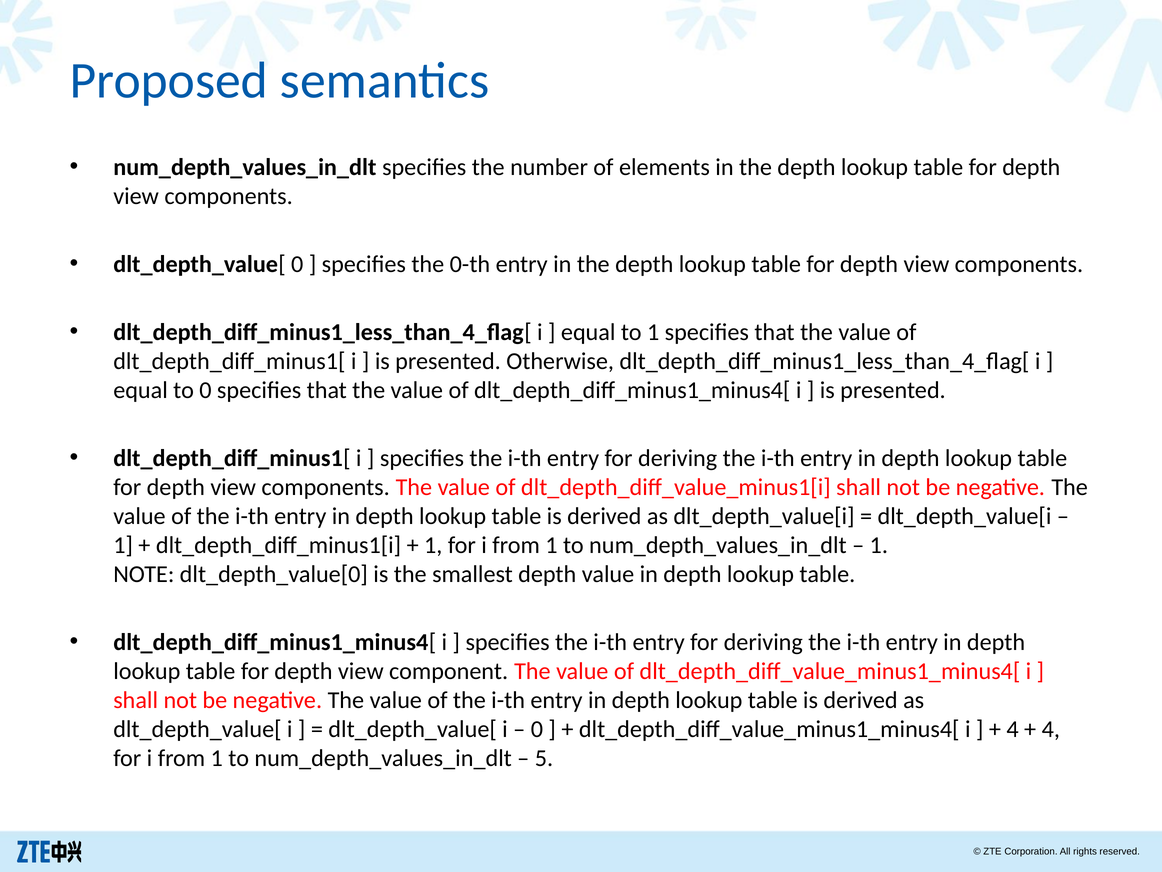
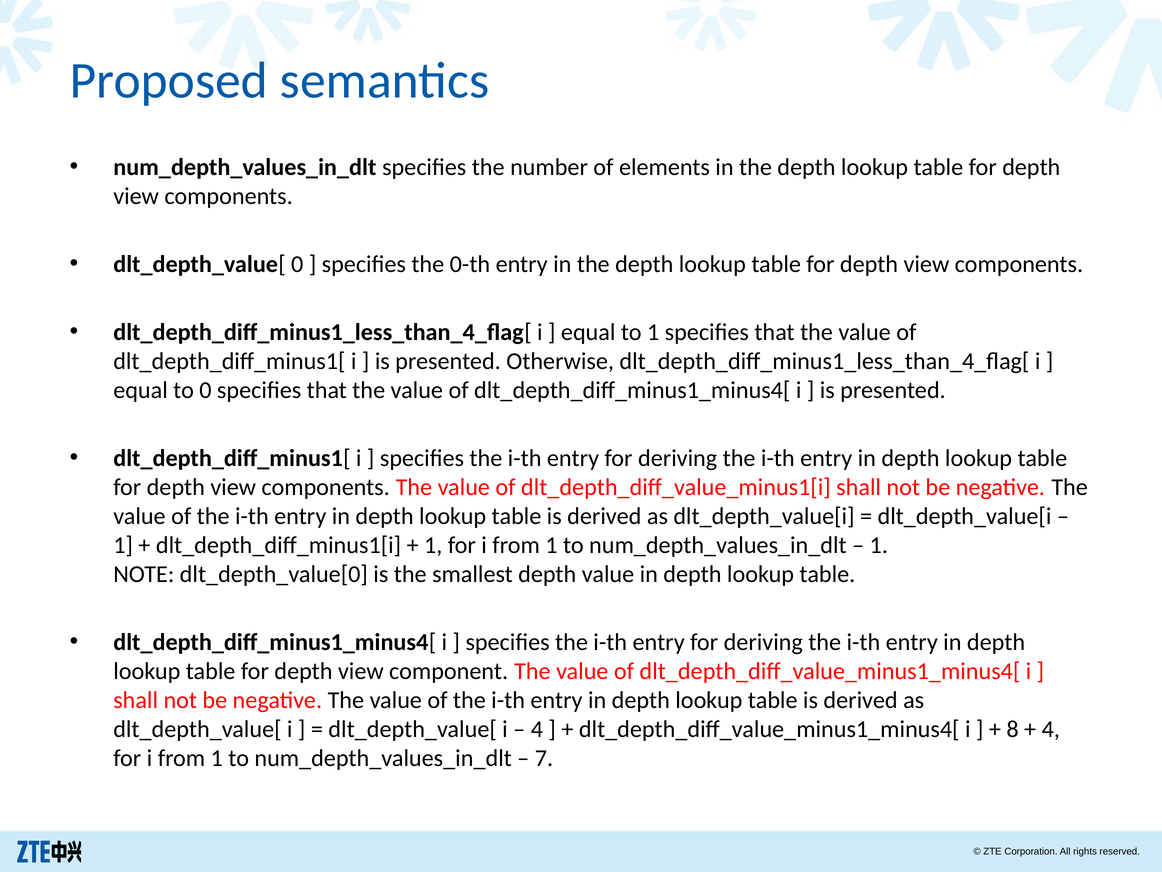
0: 0 -> 4 (537, 729)
4: 4 -> 8 (1013, 729)
5: 5 -> 7 (544, 758)
